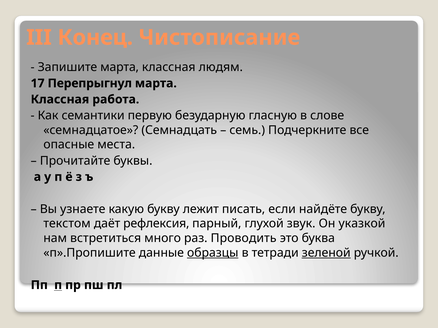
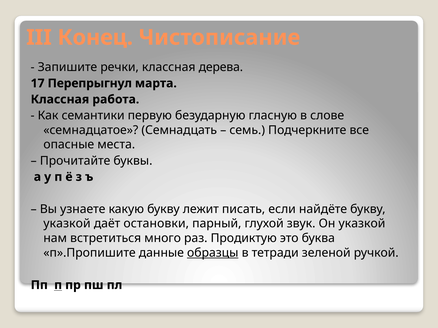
Запишите марта: марта -> речки (120, 67)
людям: людям -> дерева (221, 67)
текстом: текстом -> указкой (67, 224)
рефлексия: рефлексия -> остановки (156, 224)
Проводить: Проводить -> Продиктую (244, 239)
зеленой underline: present -> none (326, 253)
